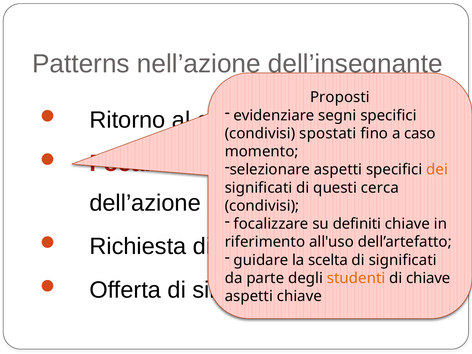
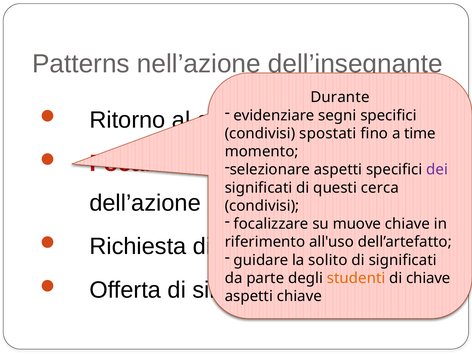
Proposti: Proposti -> Durante (340, 97)
caso: caso -> time (420, 133)
dei colour: orange -> purple (437, 170)
definiti: definiti -> muove (357, 224)
scelta: scelta -> solito (328, 260)
